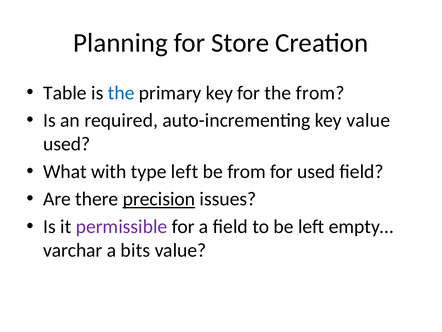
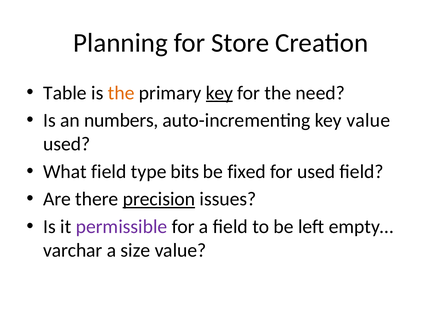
the colour: blue -> orange (121, 93)
key underline: none -> present (219, 93)
the from: from -> need (320, 93)
required: required -> numbers (121, 120)
What with: with -> field (109, 171)
type left: left -> bits (185, 171)
be from: from -> fixed (247, 171)
bits: bits -> size (135, 250)
